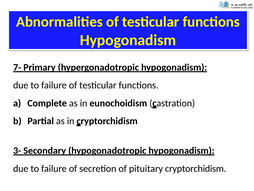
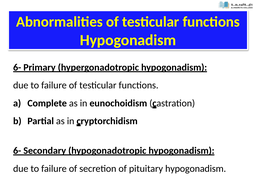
7-: 7- -> 6- (17, 67)
3-: 3- -> 6- (17, 150)
pituitary cryptorchidism: cryptorchidism -> hypogonadism (196, 168)
